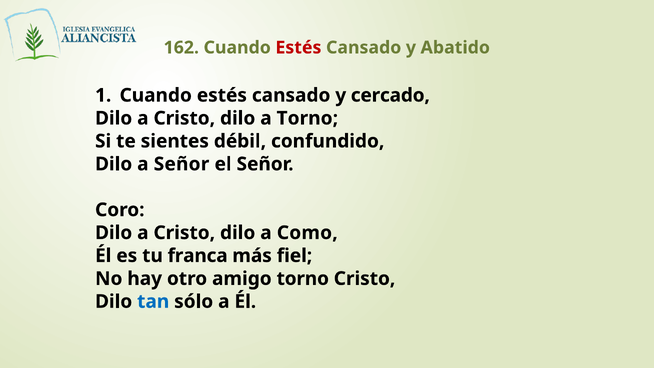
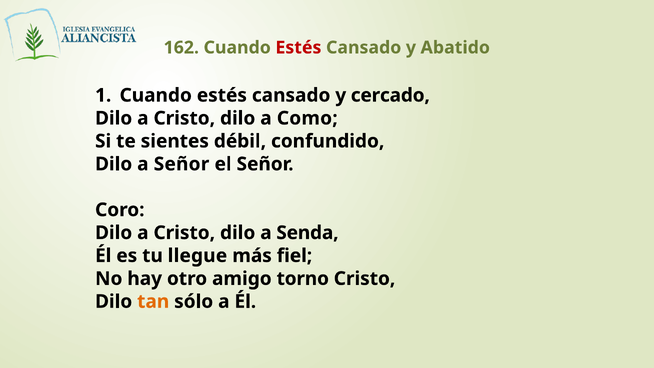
a Torno: Torno -> Como (307, 118)
Como: Como -> Senda (307, 233)
franca: franca -> llegue (197, 256)
tan colour: blue -> orange (153, 301)
